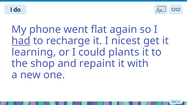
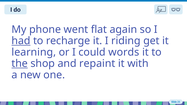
nicest: nicest -> riding (126, 41)
plants: plants -> words (124, 52)
the underline: none -> present (20, 64)
